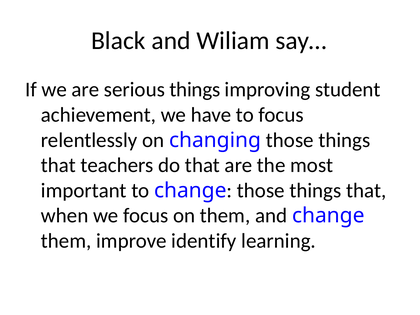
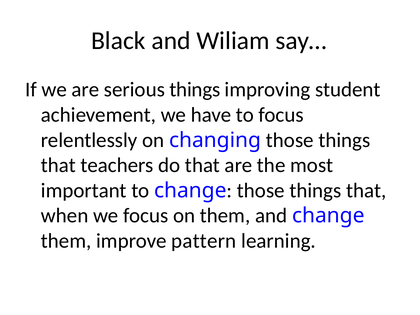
identify: identify -> pattern (204, 241)
